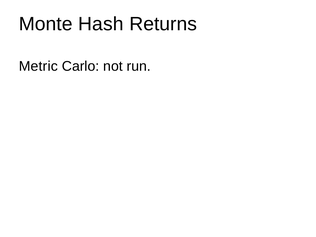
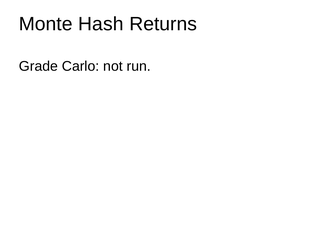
Metric: Metric -> Grade (38, 66)
